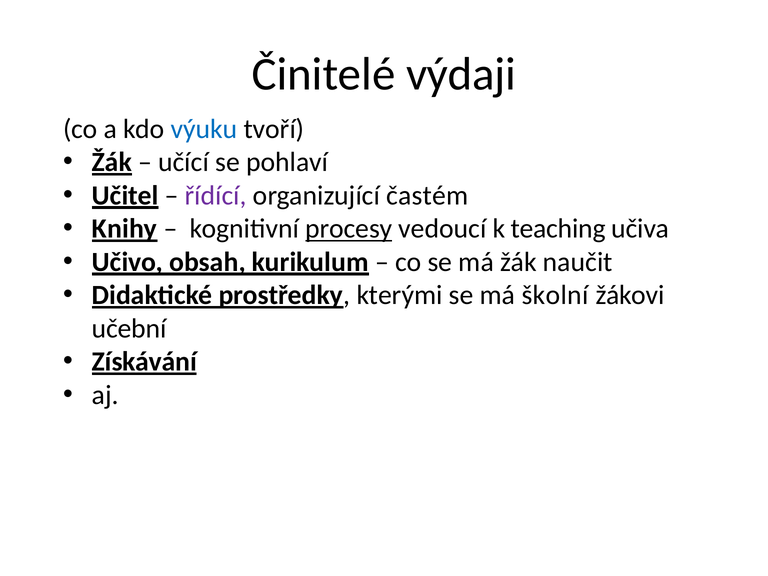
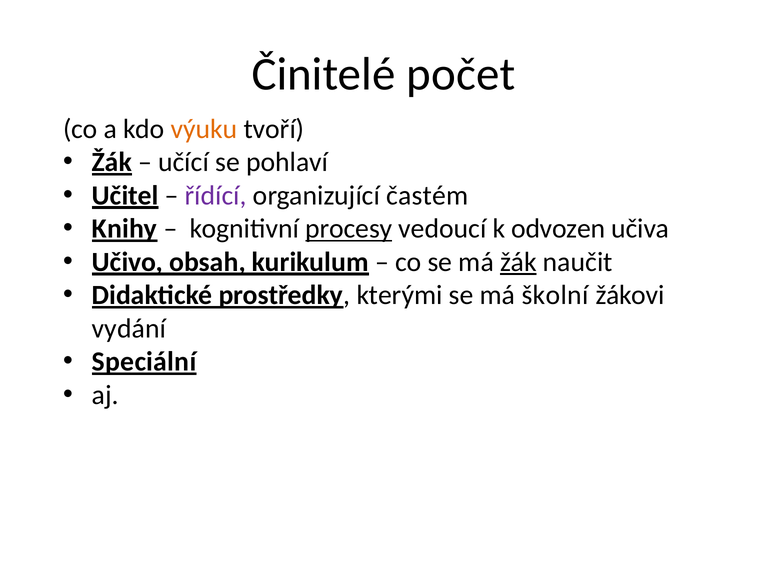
výdaji: výdaji -> počet (461, 74)
výuku colour: blue -> orange (204, 129)
teaching: teaching -> odvozen (558, 229)
žák underline: none -> present (518, 262)
učební: učební -> vydání (129, 329)
Získávání: Získávání -> Speciální (144, 362)
